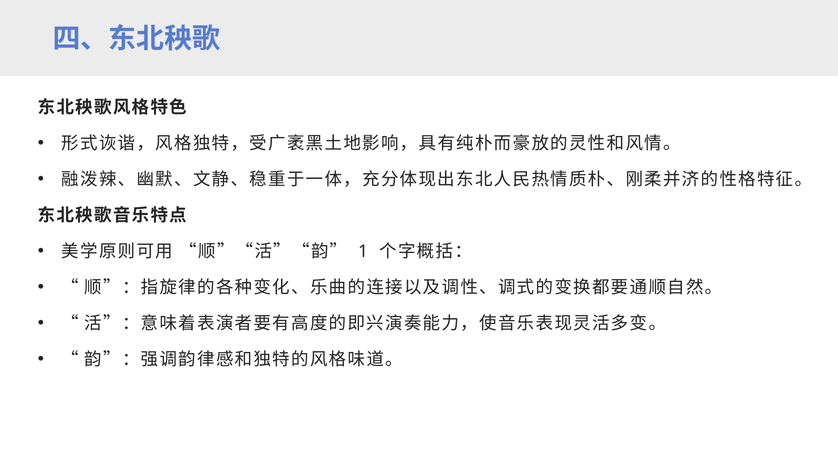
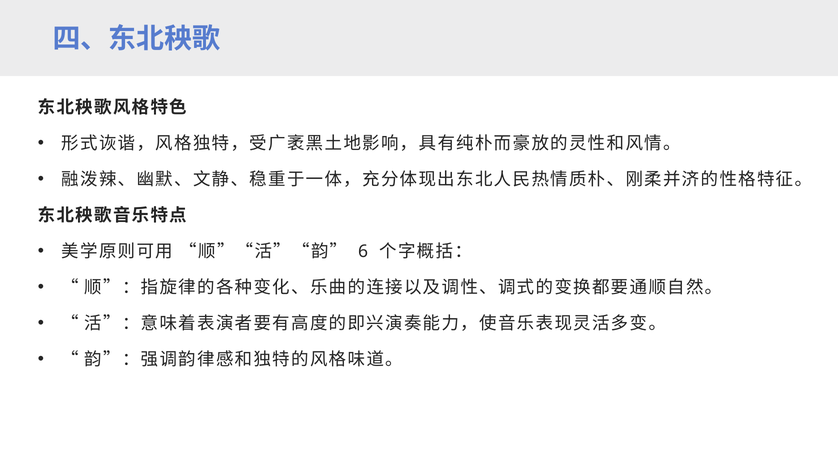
1: 1 -> 6 (363, 252)
